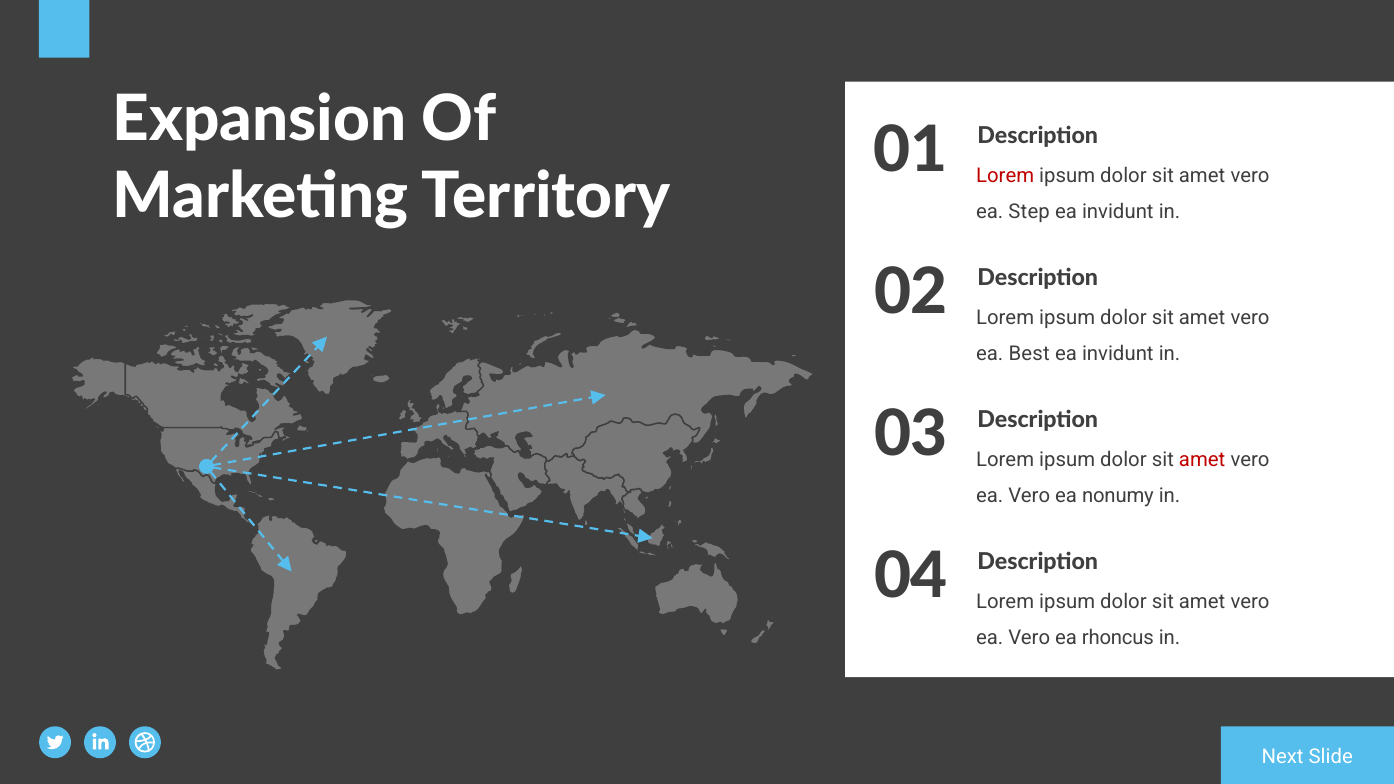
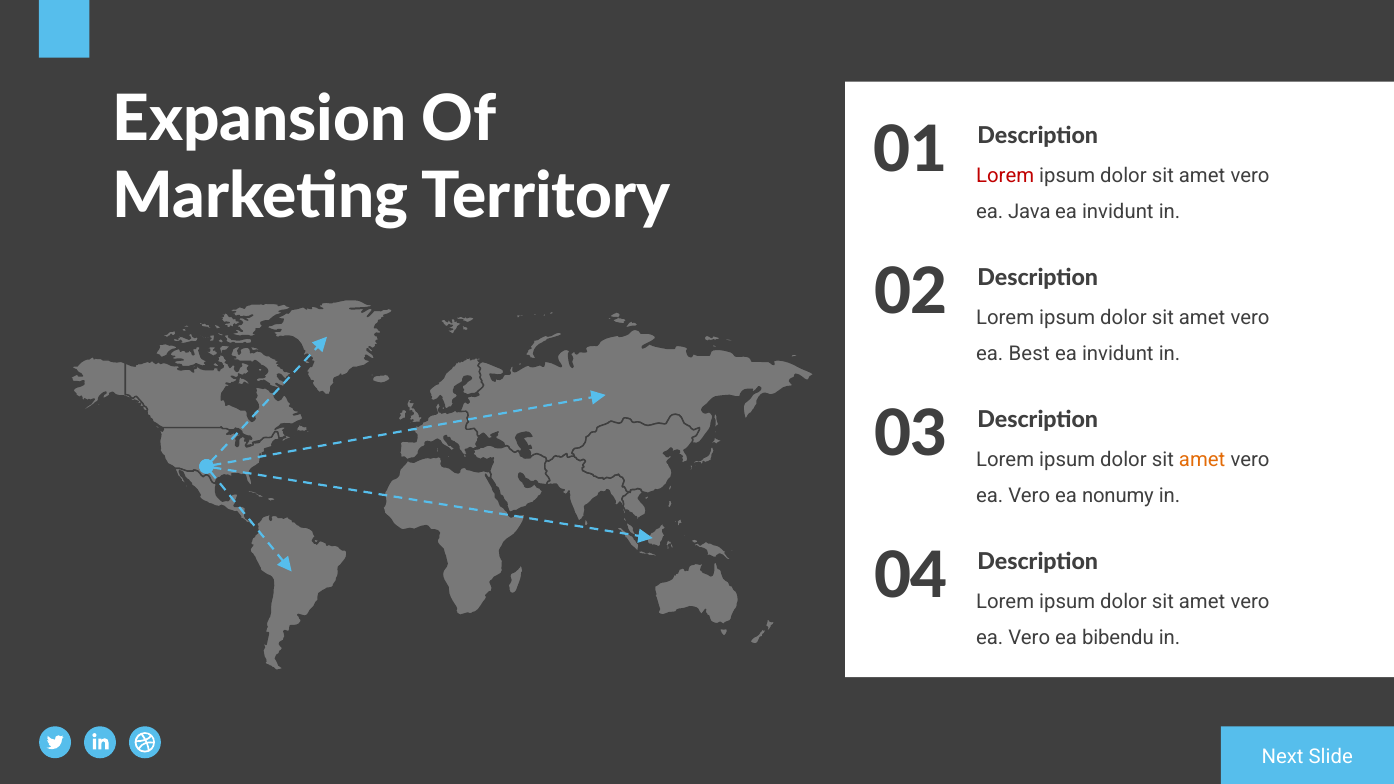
Step: Step -> Java (1029, 212)
amet colour: red -> orange (1202, 460)
rhoncus: rhoncus -> bibendu (1118, 638)
